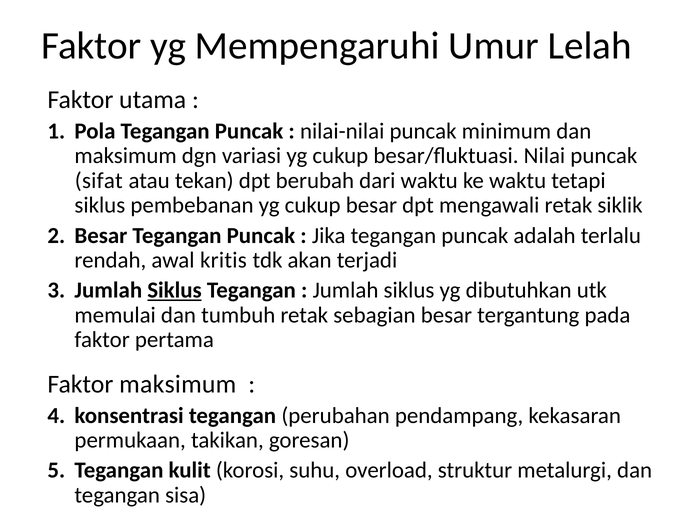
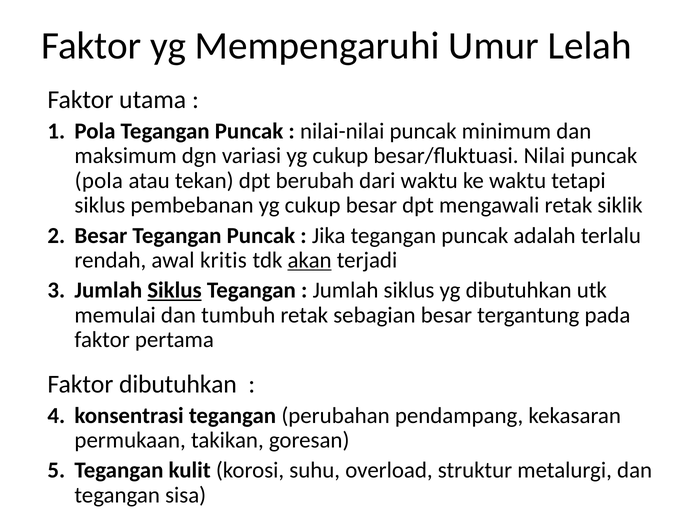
sifat: sifat -> pola (99, 181)
akan underline: none -> present (310, 260)
Faktor maksimum: maksimum -> dibutuhkan (178, 384)
